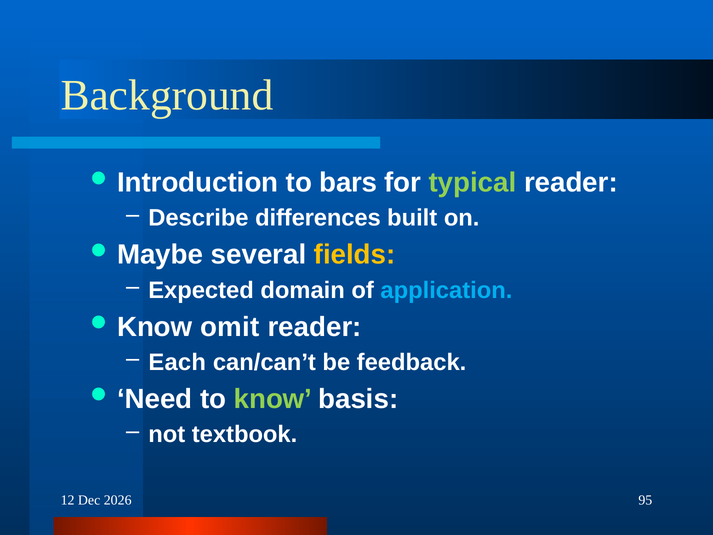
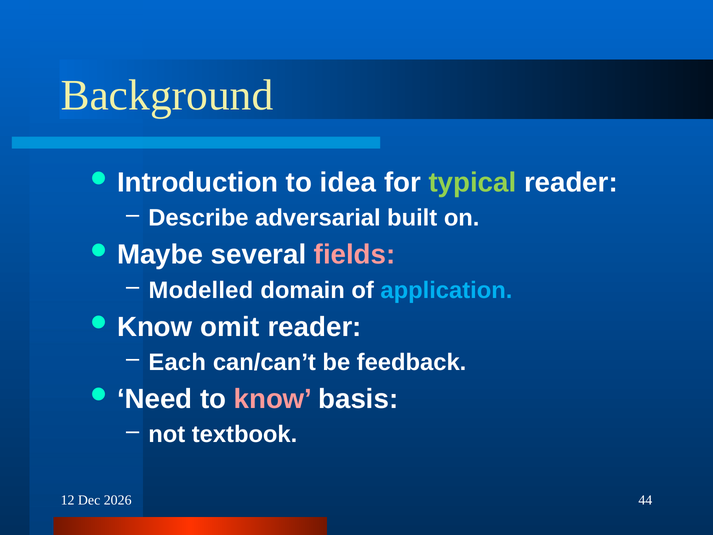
bars: bars -> idea (348, 183)
differences: differences -> adversarial (318, 218)
fields colour: yellow -> pink (355, 255)
Expected: Expected -> Modelled (201, 290)
know colour: light green -> pink (273, 399)
95: 95 -> 44 (645, 500)
